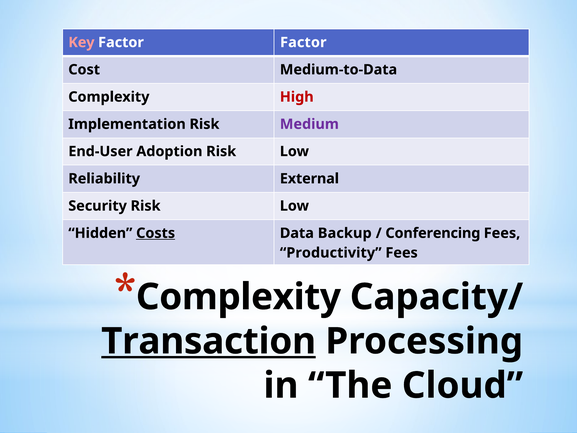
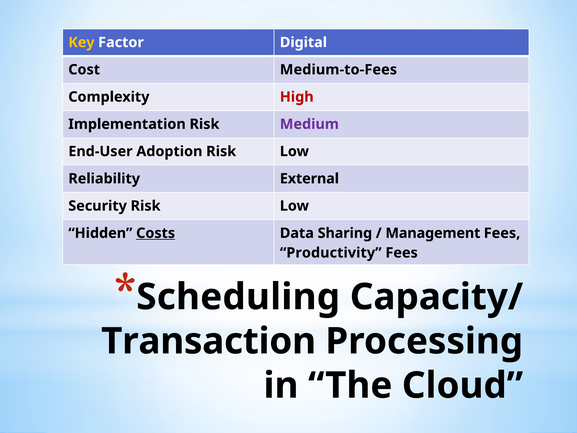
Key colour: pink -> yellow (81, 42)
Factor Factor: Factor -> Digital (303, 42)
Medium-to-Data: Medium-to-Data -> Medium-to-Fees (338, 70)
Backup: Backup -> Sharing (345, 233)
Conferencing: Conferencing -> Management (433, 233)
Complexity: Complexity -> Scheduling (238, 297)
Transaction underline: present -> none (209, 341)
